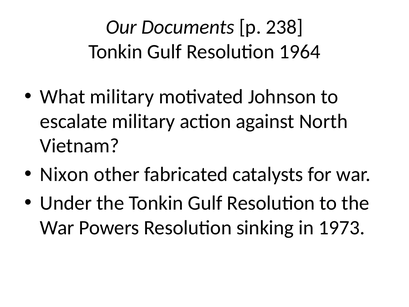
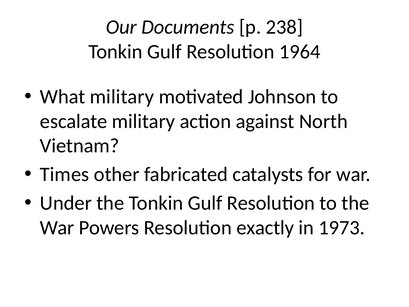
Nixon: Nixon -> Times (65, 174)
sinking: sinking -> exactly (265, 228)
